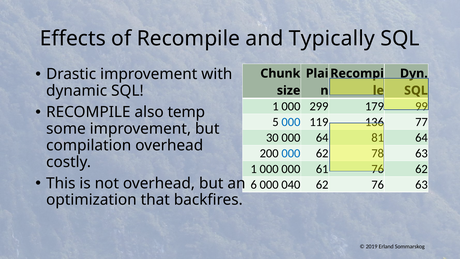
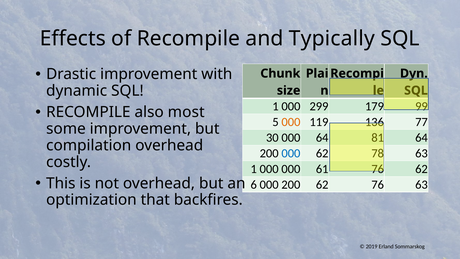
temp: temp -> most (186, 112)
000 colour: blue -> orange (291, 122)
000 040: 040 -> 200 (291, 184)
